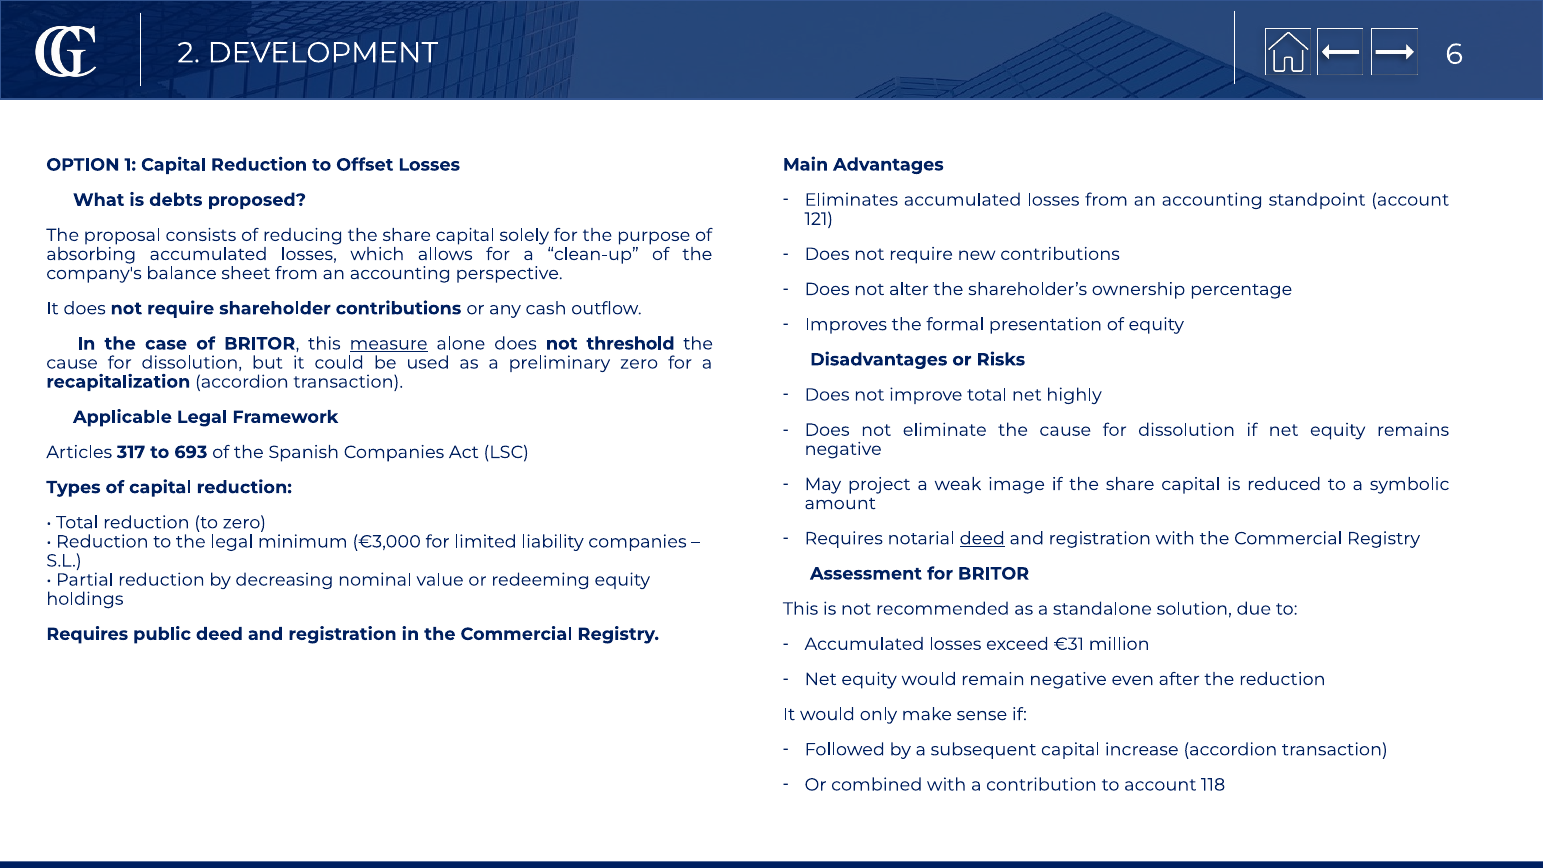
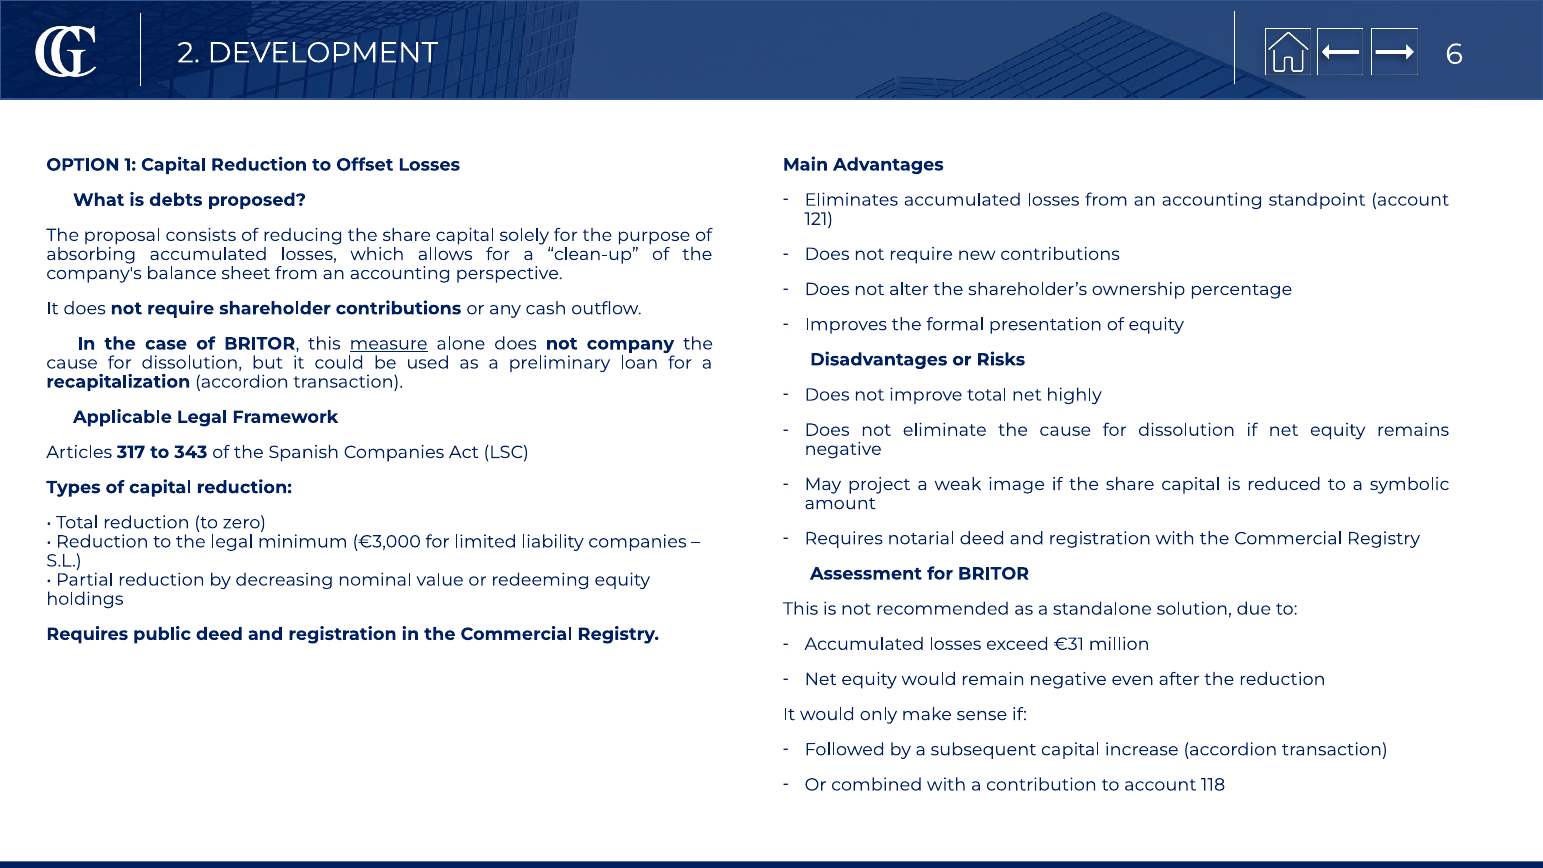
threshold: threshold -> company (630, 344)
preliminary zero: zero -> loan (639, 363)
693: 693 -> 343 (191, 452)
deed underline: present -> none (982, 538)
